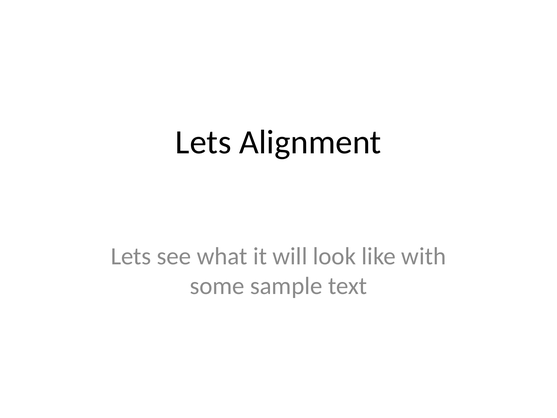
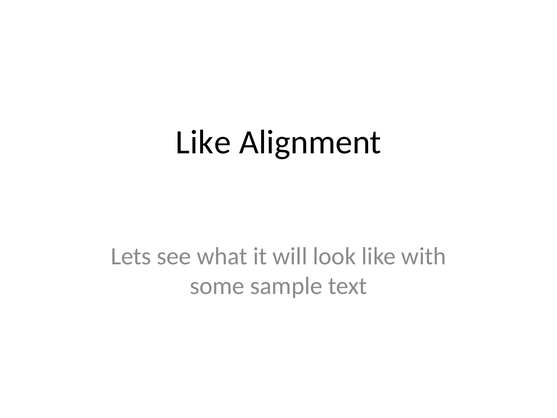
Lets: Lets -> Like (203, 142)
